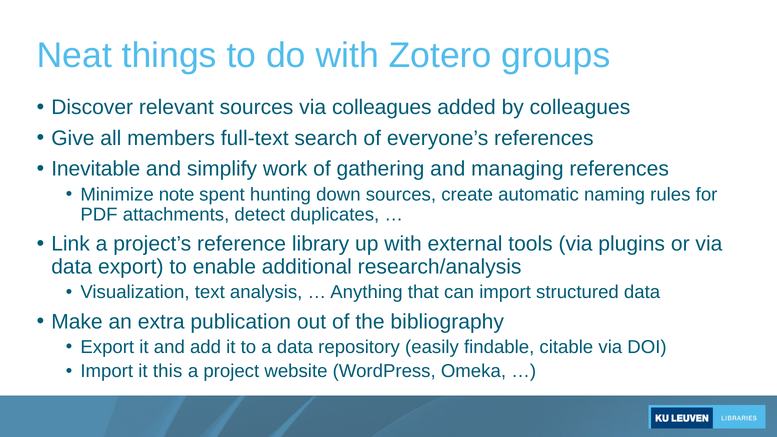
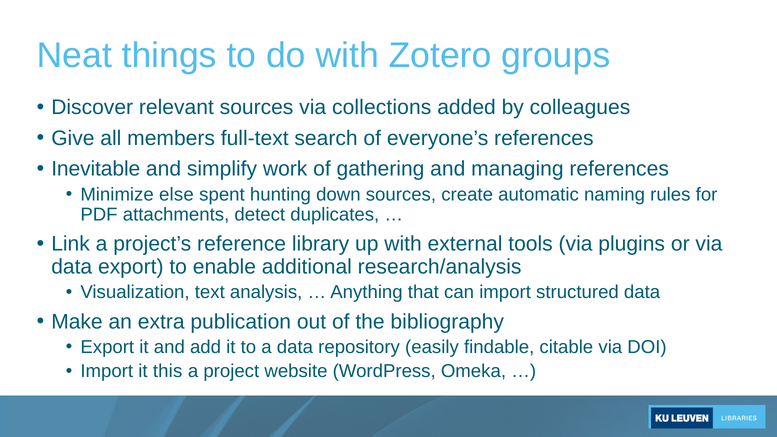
via colleagues: colleagues -> collections (382, 107)
note: note -> else (176, 194)
